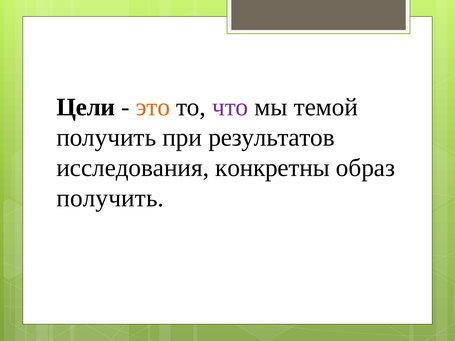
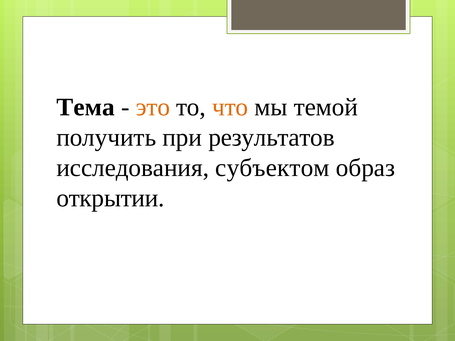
Цели: Цели -> Тема (86, 107)
что colour: purple -> orange (230, 107)
конкретны: конкретны -> субъектом (272, 168)
получить: получить -> открытии (110, 198)
